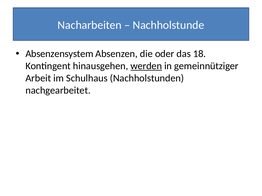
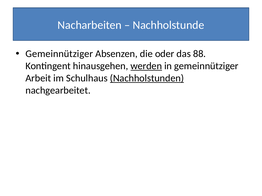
Absenzensystem: Absenzensystem -> Gemeinnütziger (59, 54)
18: 18 -> 88 (199, 54)
Nachholstunden underline: none -> present (147, 78)
